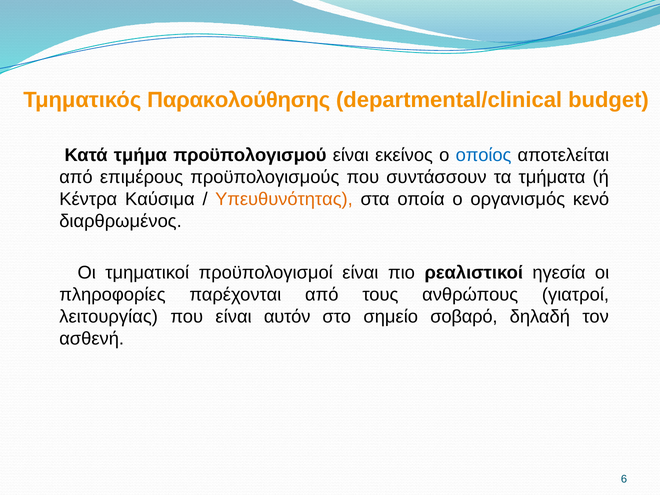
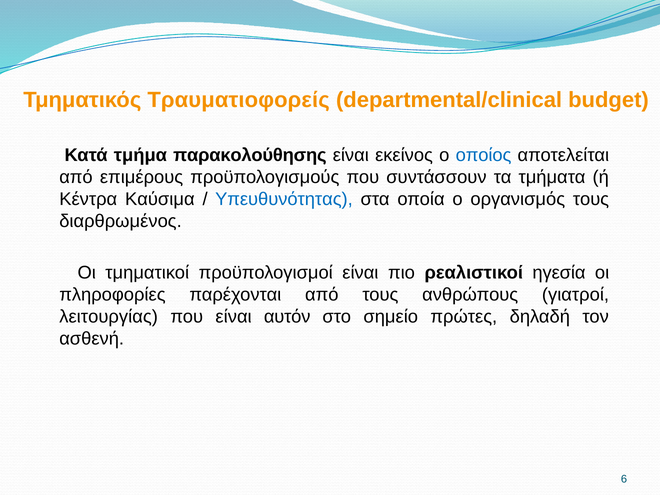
Παρακολούθησης: Παρακολούθησης -> Τραυματιοφορείς (239, 100)
προϋπολογισμού: προϋπολογισμού -> παρακολούθησης (250, 155)
Υπευθυνότητας colour: orange -> blue (284, 199)
οργανισμός κενό: κενό -> τους (591, 199)
σοβαρό: σοβαρό -> πρώτες (464, 317)
